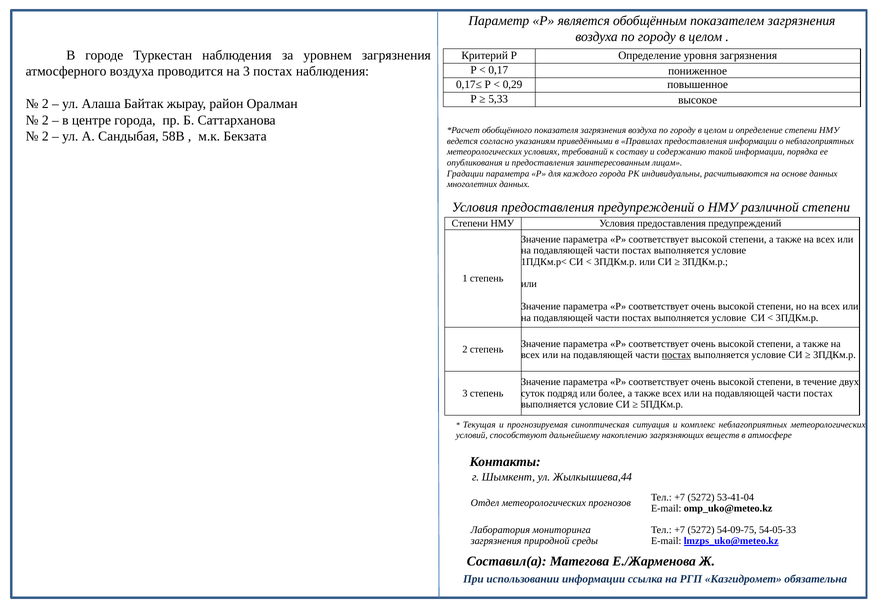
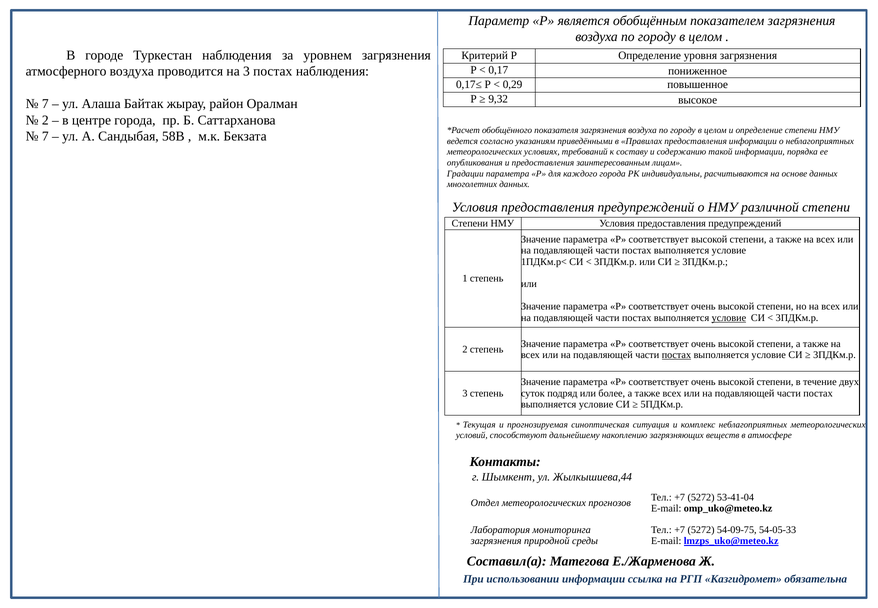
5,33: 5,33 -> 9,32 (498, 99)
2: 2 -> 7 (45, 104)
2: 2 -> 7 (45, 136)
условие underline: none -> present (729, 318)
